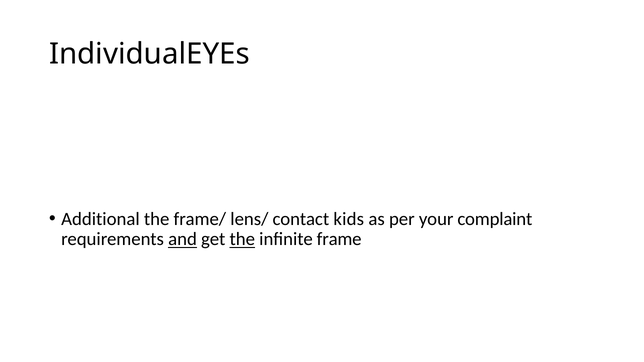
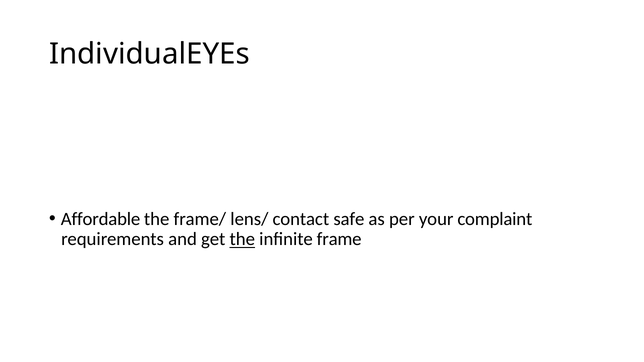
Additional: Additional -> Affordable (101, 219)
kids: kids -> safe (349, 219)
and underline: present -> none (183, 239)
